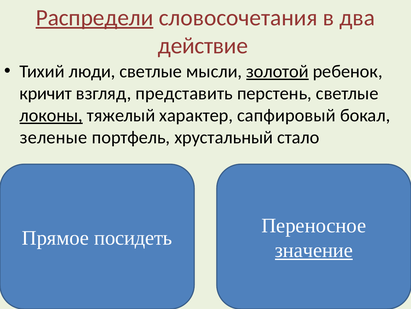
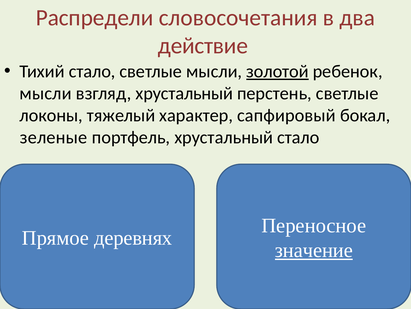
Распредели underline: present -> none (95, 18)
Тихий люди: люди -> стало (92, 71)
кричит: кричит -> мысли (46, 93)
взгляд представить: представить -> хрустальный (184, 93)
локоны underline: present -> none (51, 115)
посидеть: посидеть -> деревнях (133, 237)
